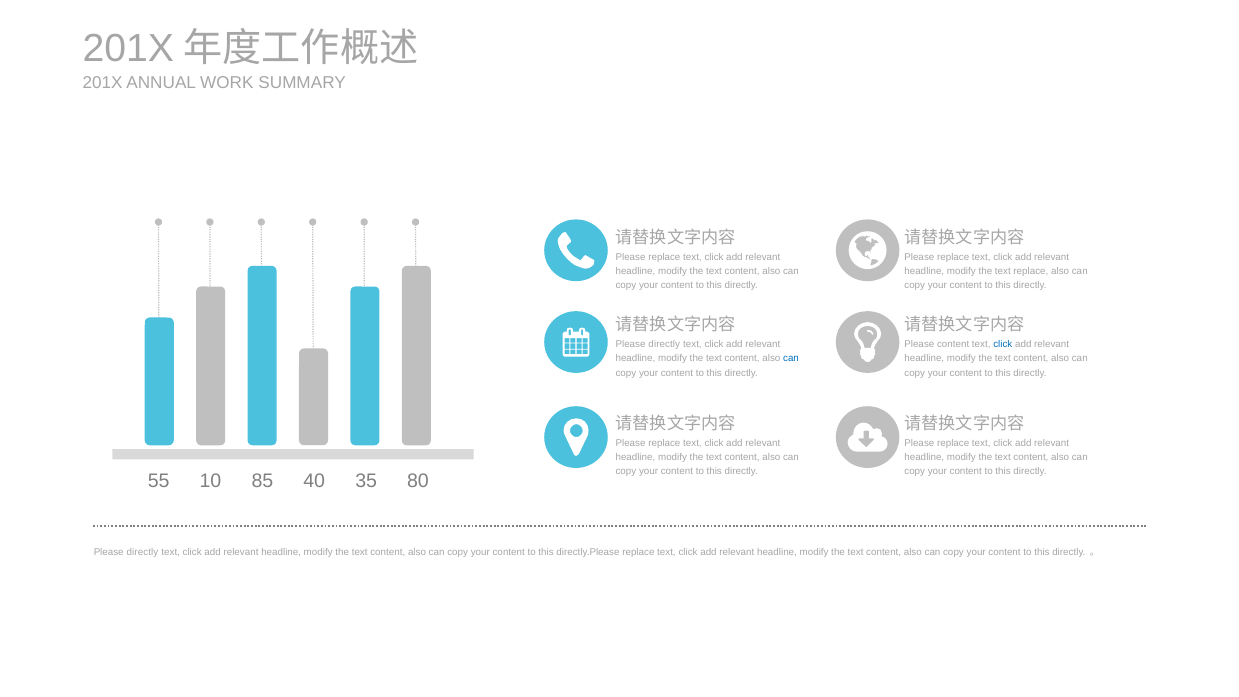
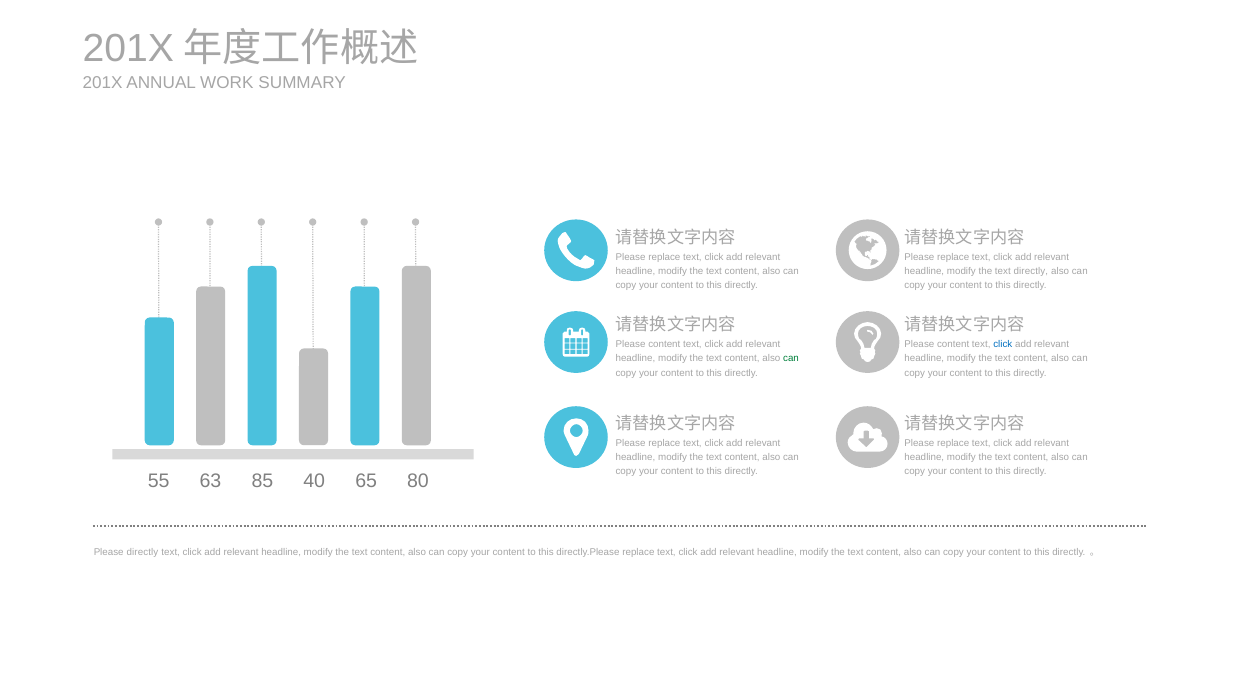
text replace: replace -> directly (1031, 271)
directly: directly -> content (664, 345)
can colour: blue -> green (791, 359)
10: 10 -> 63 (211, 481)
35: 35 -> 65 (366, 481)
